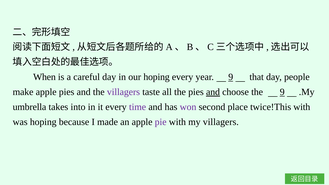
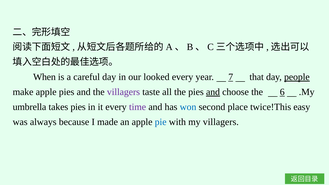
our hoping: hoping -> looked (157, 77)
year 9: 9 -> 7 (231, 77)
people underline: none -> present (297, 77)
the 9: 9 -> 6 (282, 92)
takes into: into -> pies (78, 107)
won colour: purple -> blue (188, 107)
twice!This with: with -> easy (302, 107)
was hoping: hoping -> always (43, 122)
pie colour: purple -> blue (161, 122)
